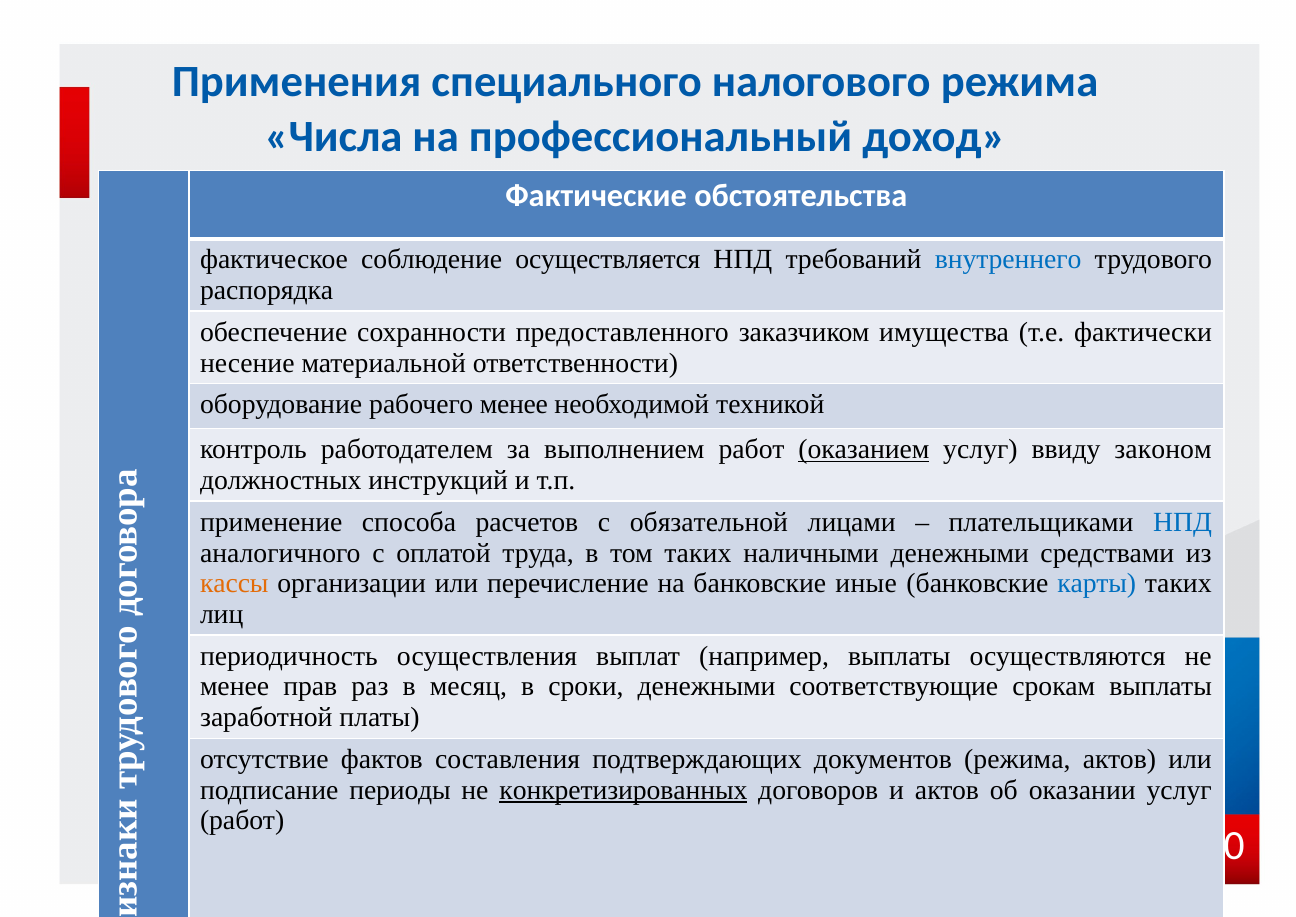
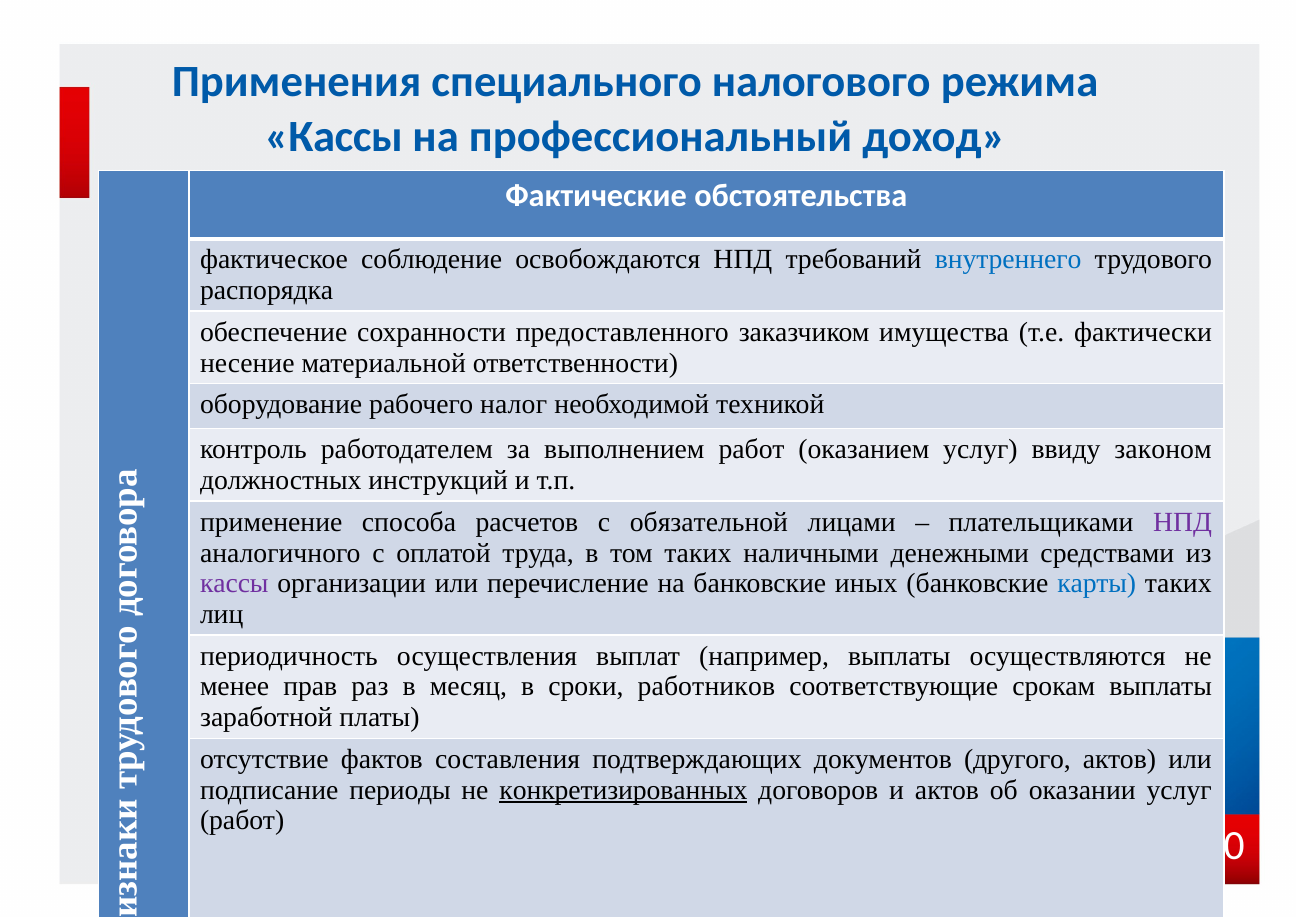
Числа: Числа -> Кассы (334, 137)
осуществляется: осуществляется -> освобождаются (608, 260)
рабочего менее: менее -> налог (514, 404)
оказанием underline: present -> none (864, 449)
НПД colour: blue -> purple (1183, 522)
кассы colour: orange -> purple (234, 583)
иные: иные -> иных (866, 583)
сроки денежными: денежными -> работников (706, 686)
документов режима: режима -> другого (1017, 759)
